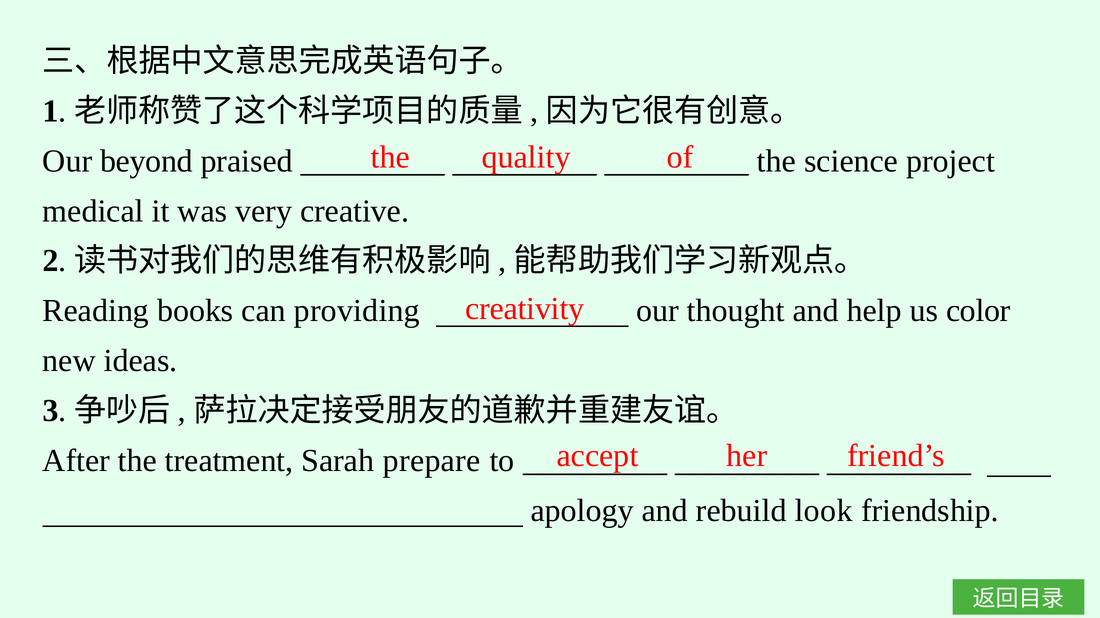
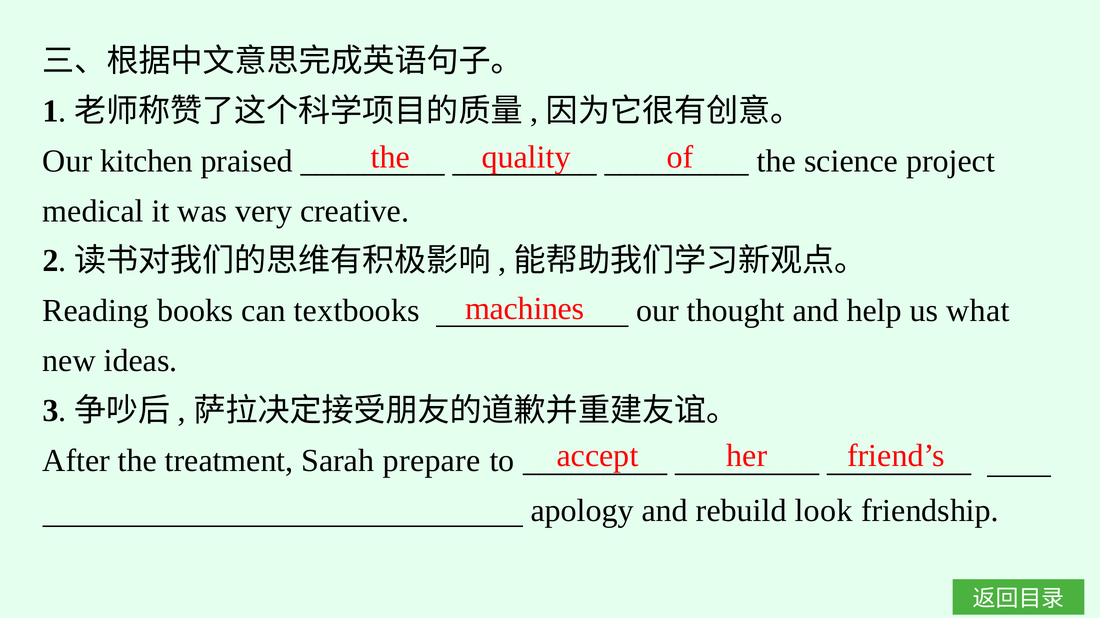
beyond: beyond -> kitchen (147, 161)
creativity: creativity -> machines (525, 309)
providing: providing -> textbooks (357, 311)
color: color -> what (978, 311)
